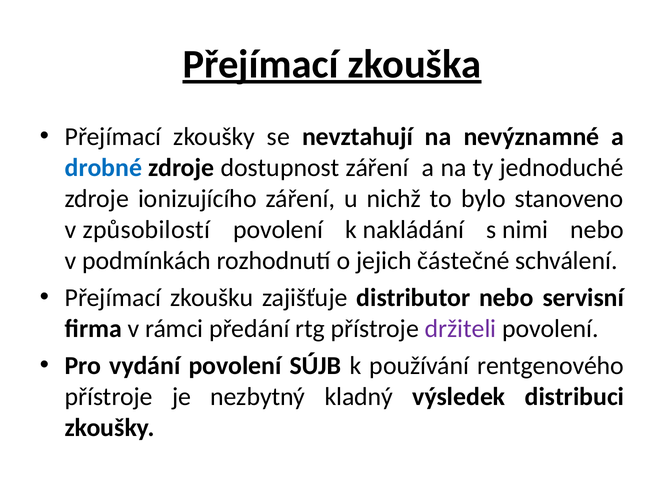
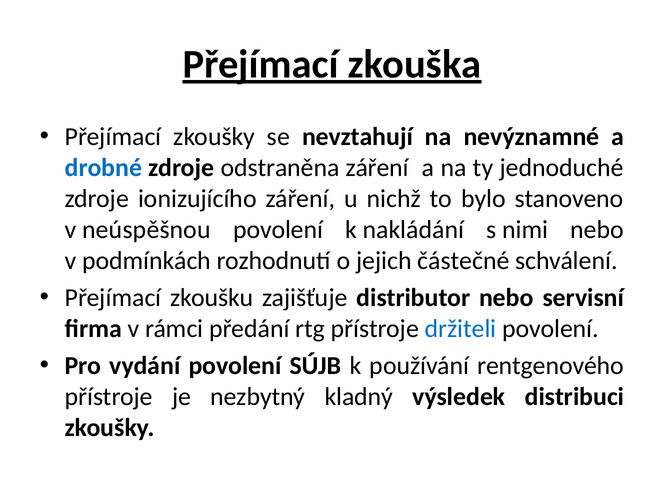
dostupnost: dostupnost -> odstraněna (280, 168)
způsobilostí: způsobilostí -> neúspěšnou (146, 230)
držiteli colour: purple -> blue (461, 329)
